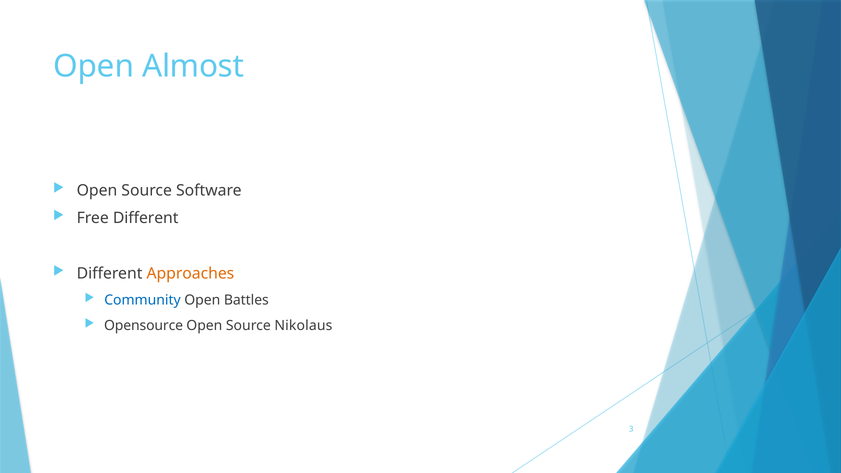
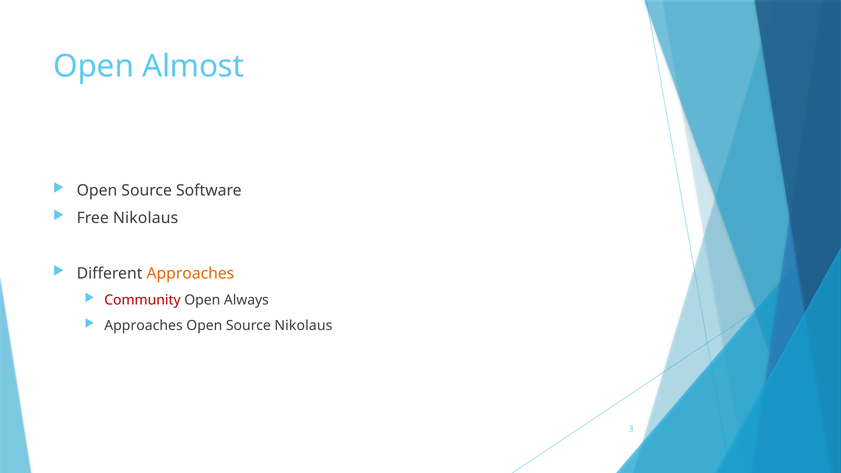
Free Different: Different -> Nikolaus (146, 218)
Community colour: blue -> red (142, 300)
Battles: Battles -> Always (246, 300)
Opensource: Opensource -> Approaches (143, 326)
